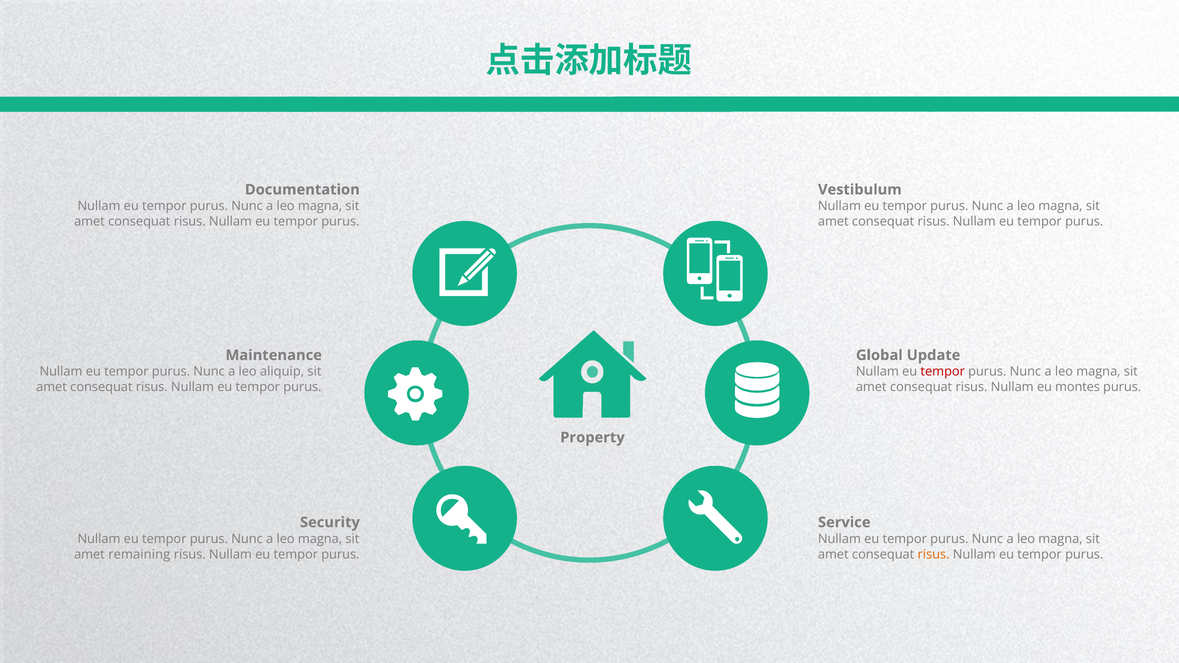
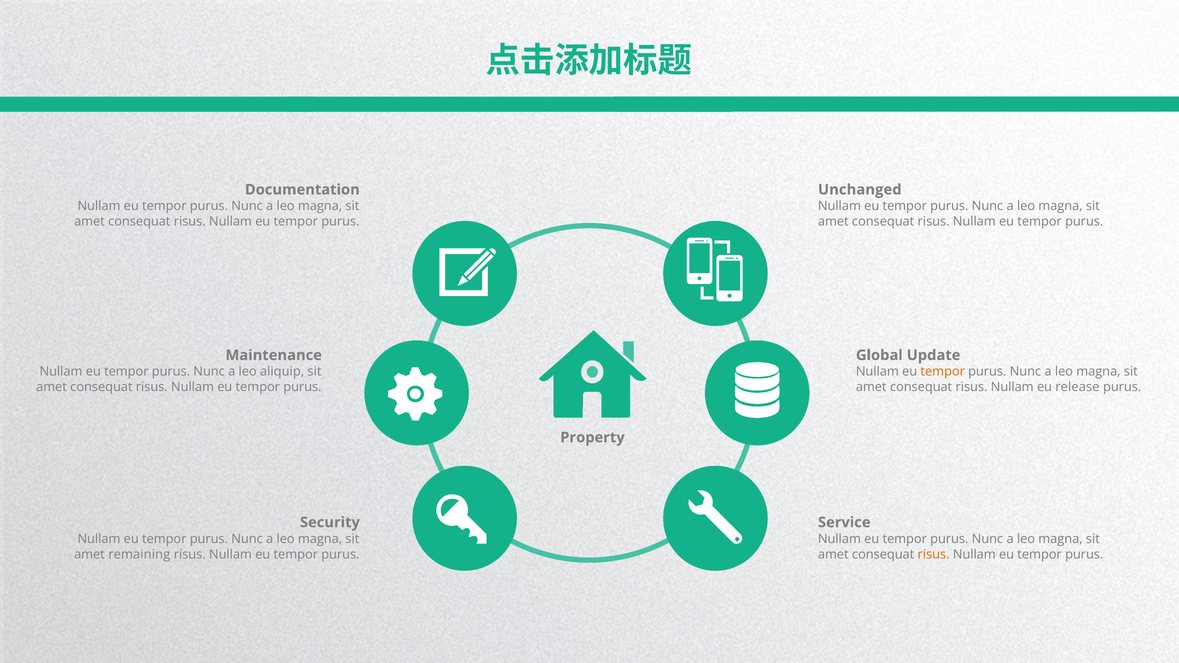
Vestibulum: Vestibulum -> Unchanged (860, 190)
tempor colour: red -> orange (943, 372)
montes: montes -> release (1077, 387)
